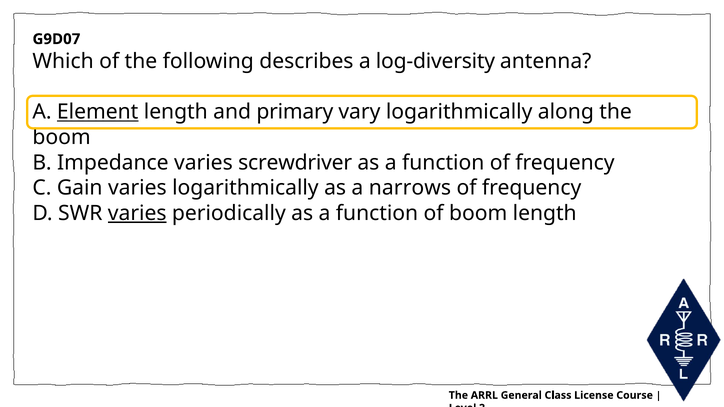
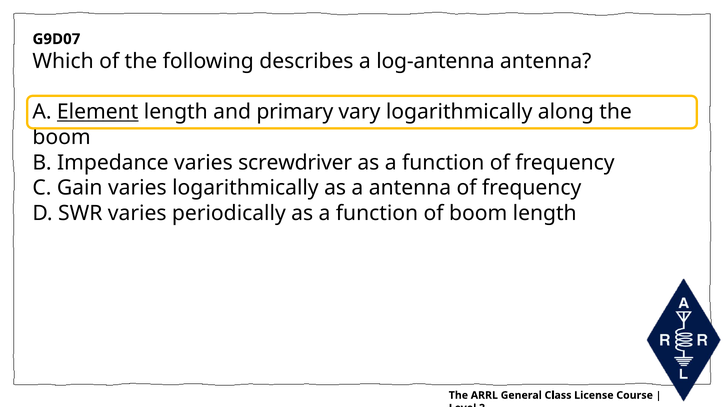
log-diversity: log-diversity -> log-antenna (435, 61)
a narrows: narrows -> antenna (410, 188)
varies underline: present -> none (137, 213)
